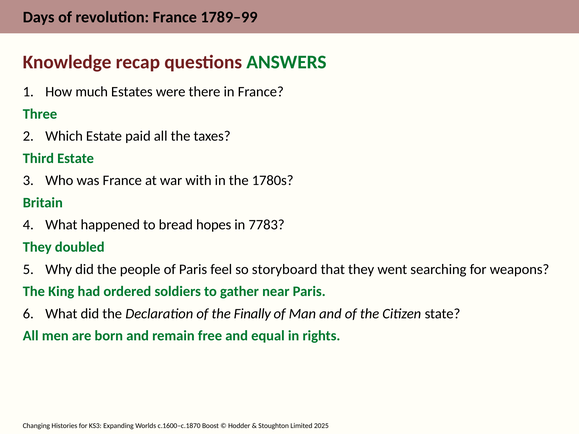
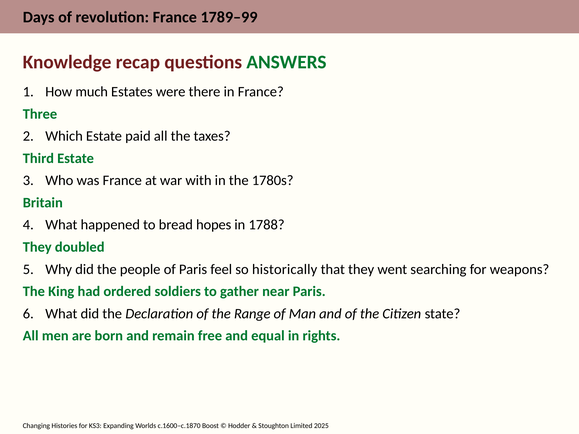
7783: 7783 -> 1788 (267, 225)
storyboard: storyboard -> historically (285, 269)
Finally: Finally -> Range (252, 314)
